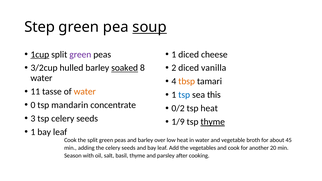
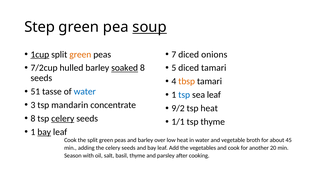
green colour: purple -> orange (80, 54)
1: 1 -> 7 (174, 54)
cheese: cheese -> onions (214, 54)
3/2cup: 3/2cup -> 7/2cup (44, 68)
2: 2 -> 5 (174, 68)
diced vanilla: vanilla -> tamari (214, 68)
water: water -> seeds (41, 78)
11: 11 -> 51 (35, 92)
water colour: orange -> blue (85, 92)
sea this: this -> leaf (214, 95)
0: 0 -> 3 (33, 105)
0/2: 0/2 -> 9/2 (178, 108)
3: 3 -> 8 (33, 119)
celery underline: none -> present (63, 119)
1/9: 1/9 -> 1/1 (178, 122)
thyme underline: present -> none (213, 122)
bay underline: none -> present (44, 132)
